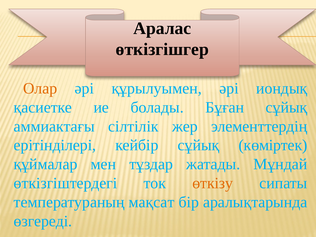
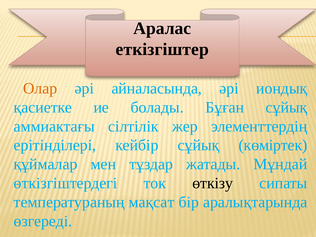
өткізгішгер: өткізгішгер -> еткізгіштер (162, 49)
құрылуымен: құрылуымен -> айналасында (157, 88)
өткізу colour: orange -> black (213, 183)
